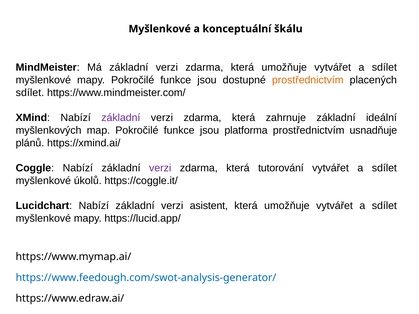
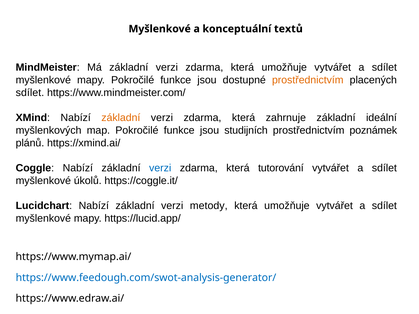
škálu: škálu -> textů (288, 29)
základní colour: purple -> orange (121, 118)
platforma: platforma -> studijních (246, 130)
usnadňuje: usnadňuje -> poznámek (373, 130)
verzi colour: purple -> blue (160, 168)
asistent: asistent -> metody (209, 206)
